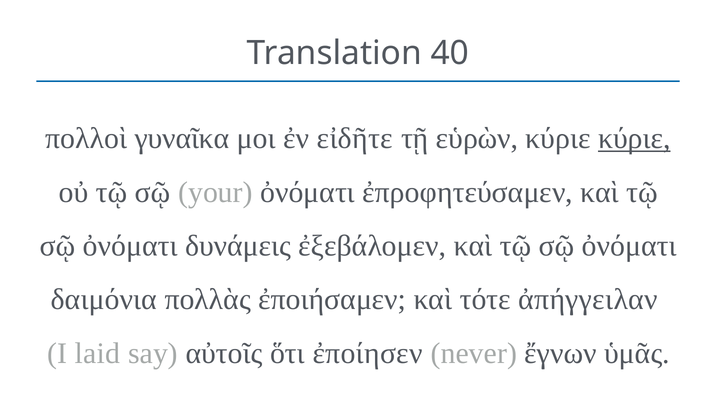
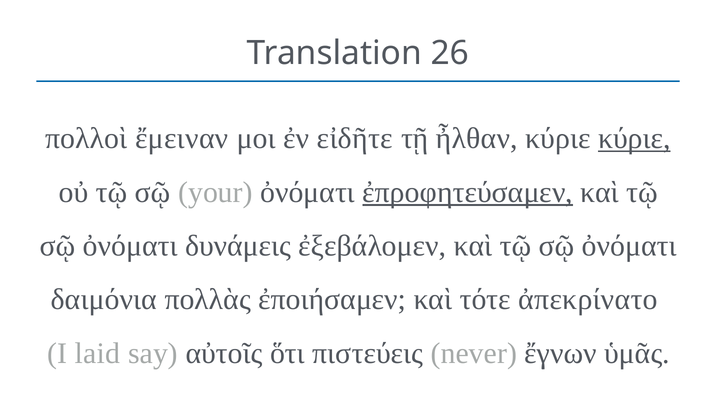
40: 40 -> 26 (450, 53)
γυναῖκα: γυναῖκα -> ἔμειναν (182, 138)
εὑρὼν: εὑρὼν -> ἦλθαν (477, 138)
ἐπροφητεύσαμεν underline: none -> present (468, 192)
ἀπήγγειλαν: ἀπήγγειλαν -> ἀπεκρίνατο (588, 299)
ἐποίησεν: ἐποίησεν -> πιστεύεις (368, 353)
